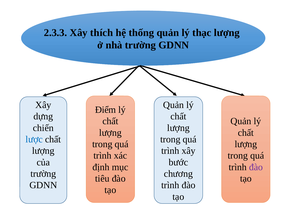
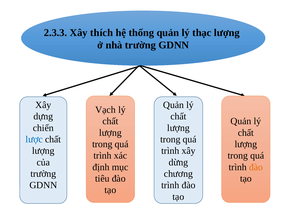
Điểm: Điểm -> Vạch (105, 110)
bước: bước -> dừng (178, 162)
đào colour: purple -> orange (256, 167)
